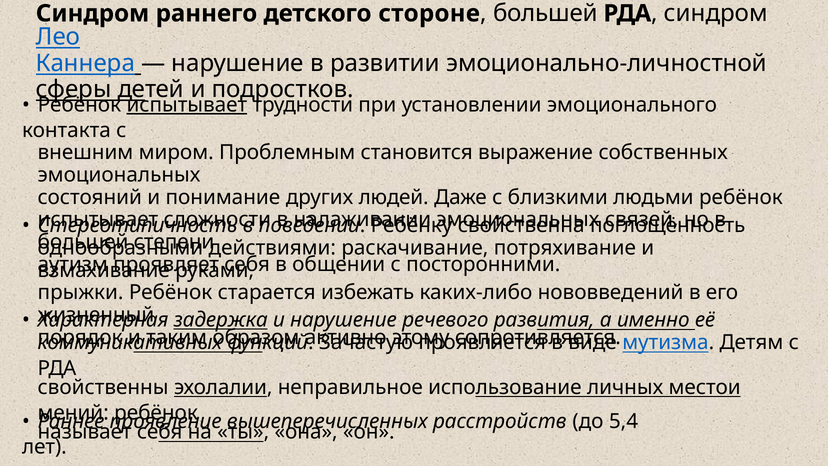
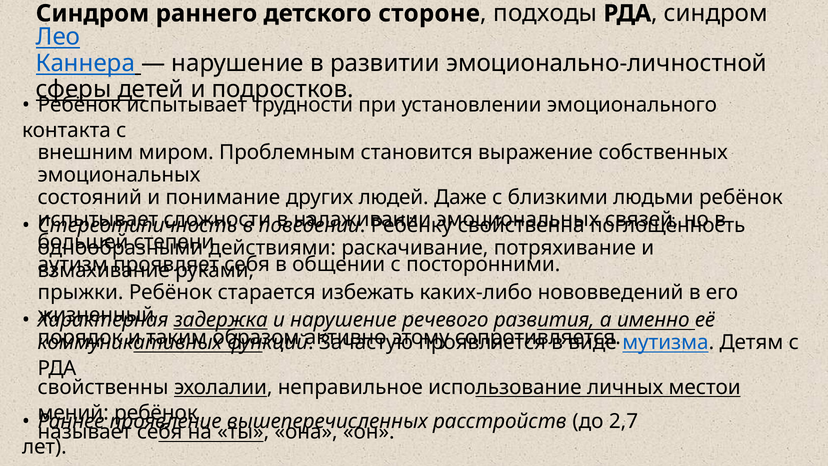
большей: большей -> подходы (545, 13)
испытывает underline: present -> none (187, 105)
5,4: 5,4 -> 2,7 (623, 421)
